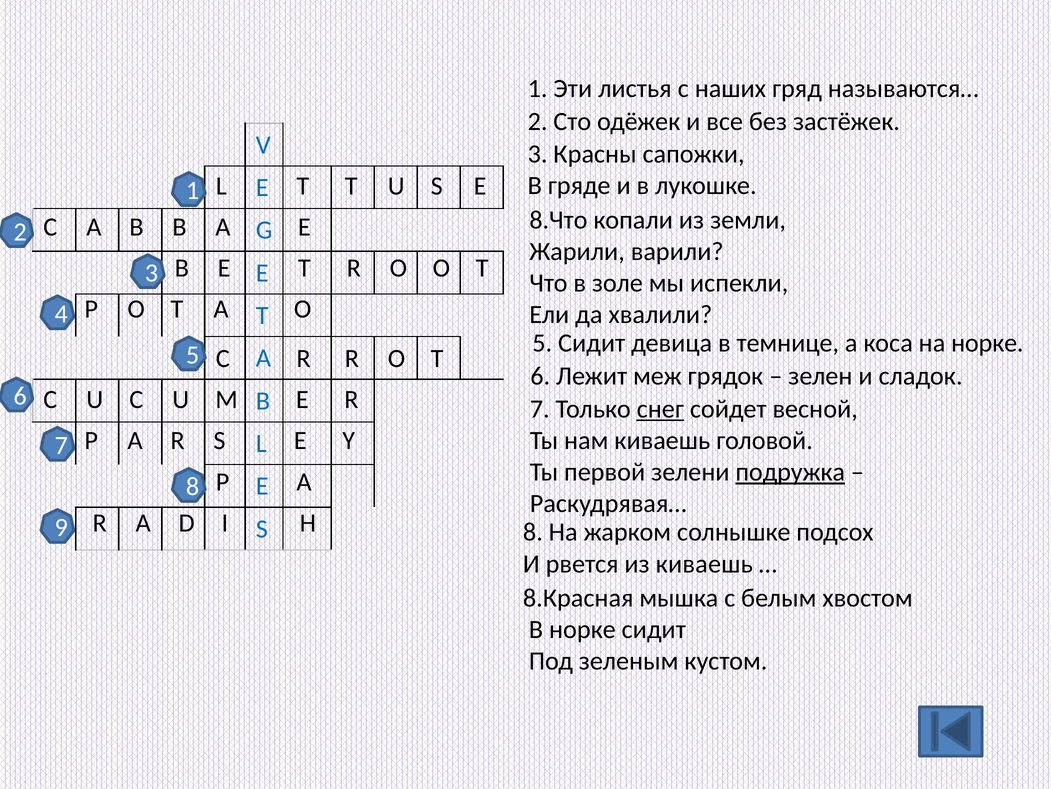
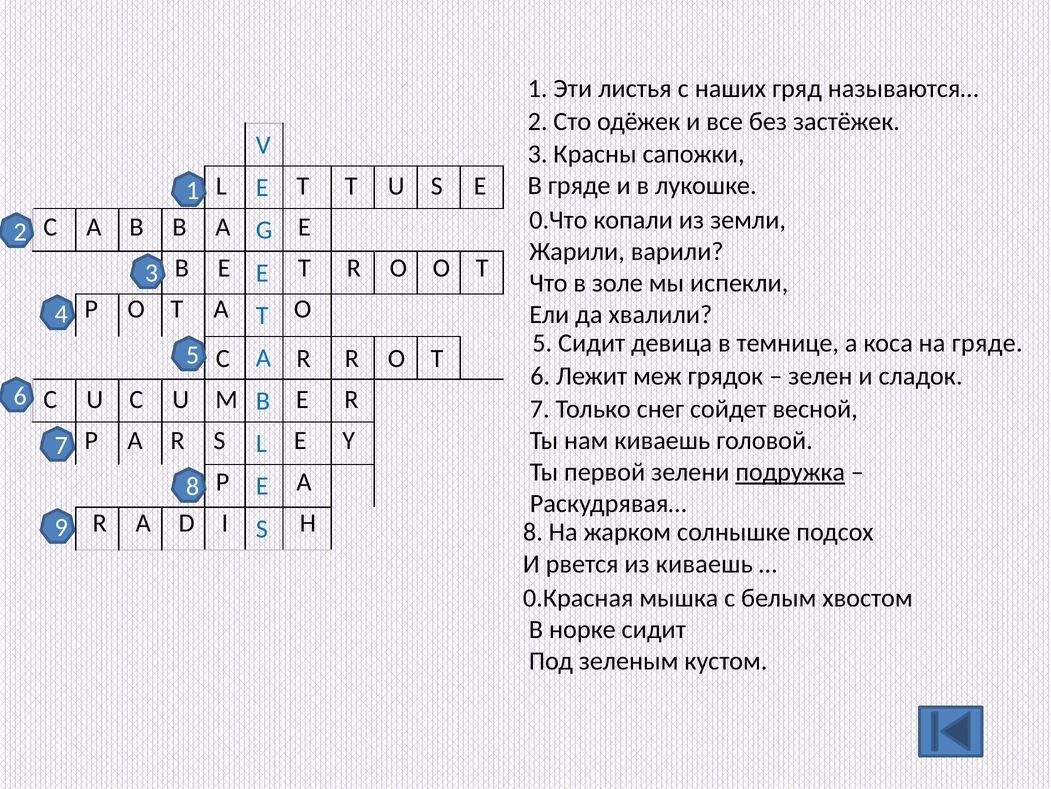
8.Что: 8.Что -> 0.Что (558, 220)
на норке: норке -> гряде (987, 343)
снег underline: present -> none (660, 409)
8.Красная: 8.Красная -> 0.Красная (578, 598)
